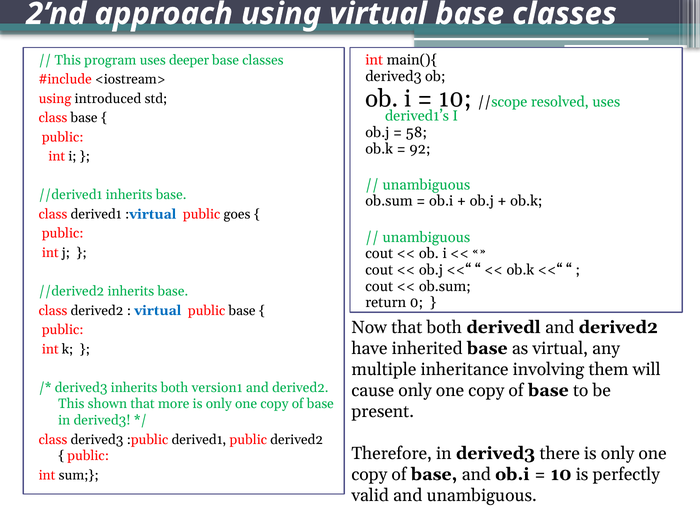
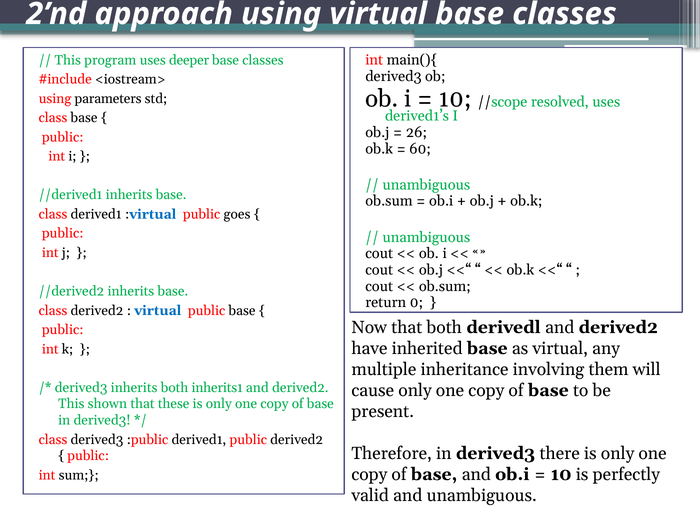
introduced: introduced -> parameters (108, 99)
58: 58 -> 26 (417, 132)
92: 92 -> 60 (420, 149)
version1: version1 -> inherits1 (217, 388)
more: more -> these (174, 404)
